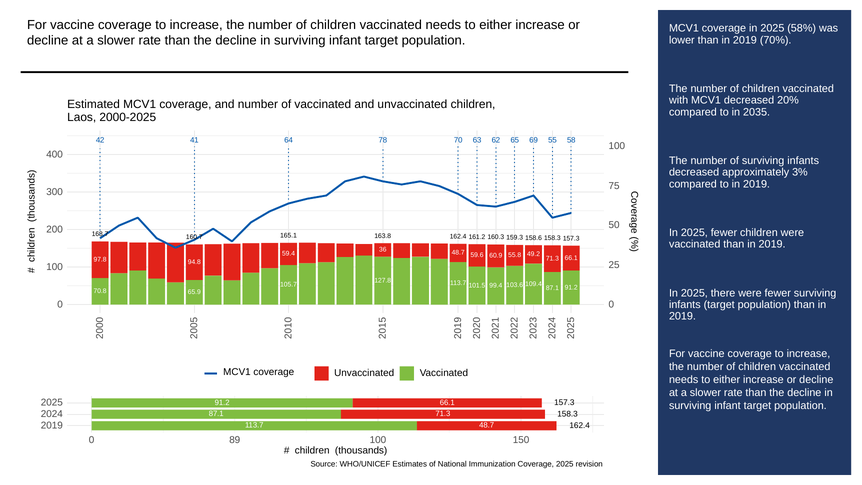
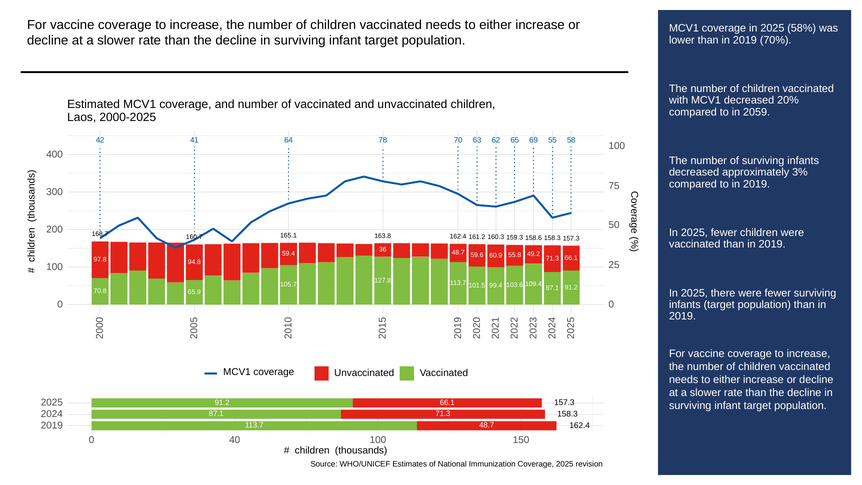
2035: 2035 -> 2059 (757, 112)
89: 89 -> 40 (235, 440)
